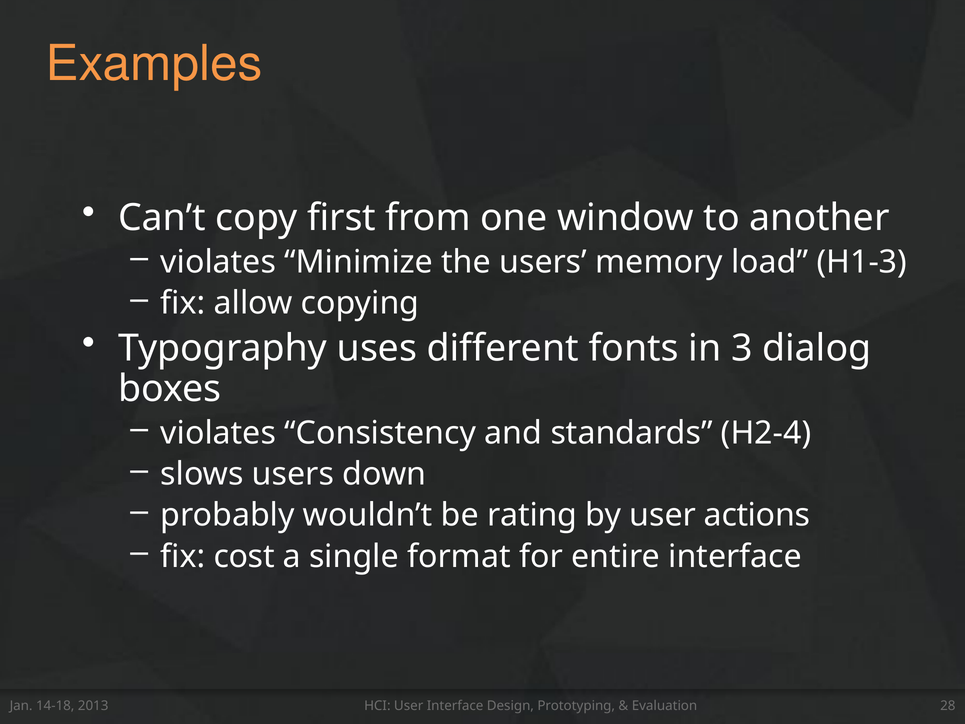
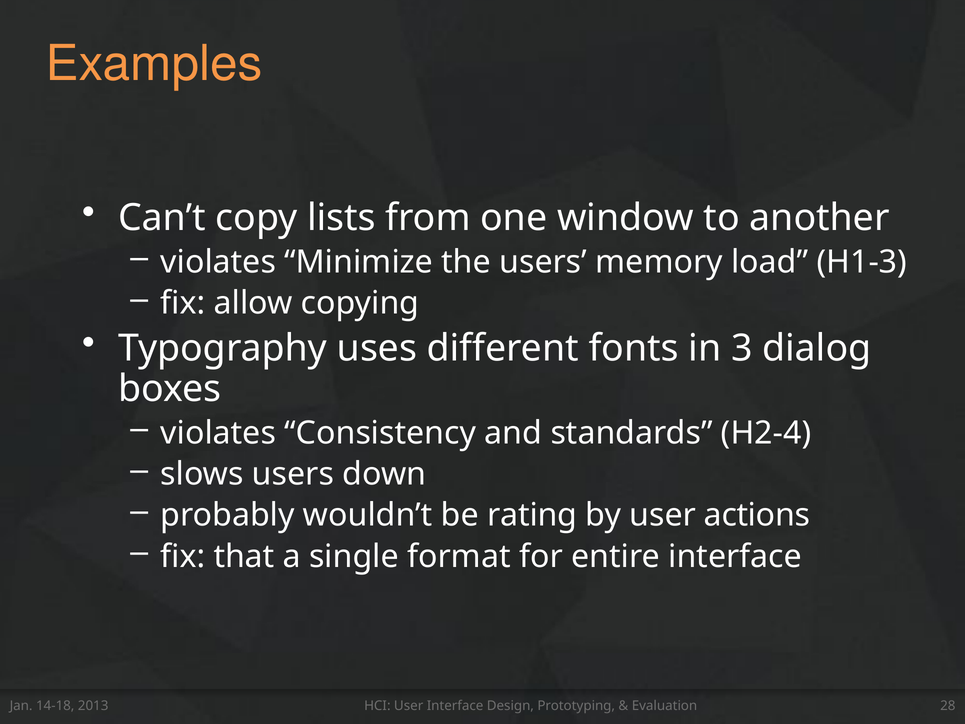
first: first -> lists (341, 218)
cost: cost -> that (244, 556)
